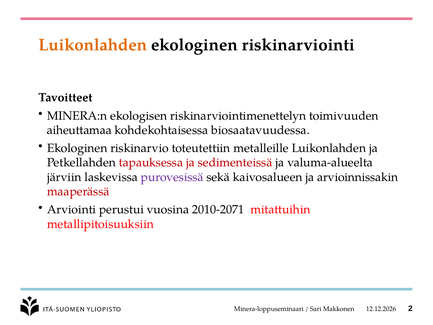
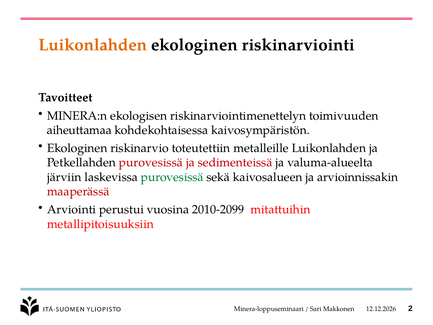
biosaatavuudessa: biosaatavuudessa -> kaivosympäristön (261, 130)
Petkellahden tapauksessa: tapauksessa -> purovesissä (151, 163)
purovesissä colour: purple -> green (172, 177)
2010-2071: 2010-2071 -> 2010-2099 (218, 209)
